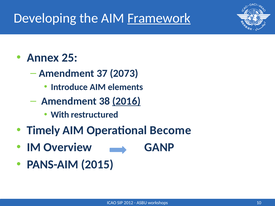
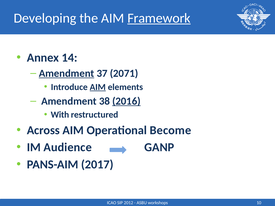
25: 25 -> 14 (70, 58)
Amendment underline: none -> present (67, 73)
2073: 2073 -> 2071 (124, 73)
AIM underline: none -> present (98, 87)
Timely: Timely -> Across (43, 130)
Overview: Overview -> Audience (68, 148)
2015: 2015 -> 2017 (97, 165)
